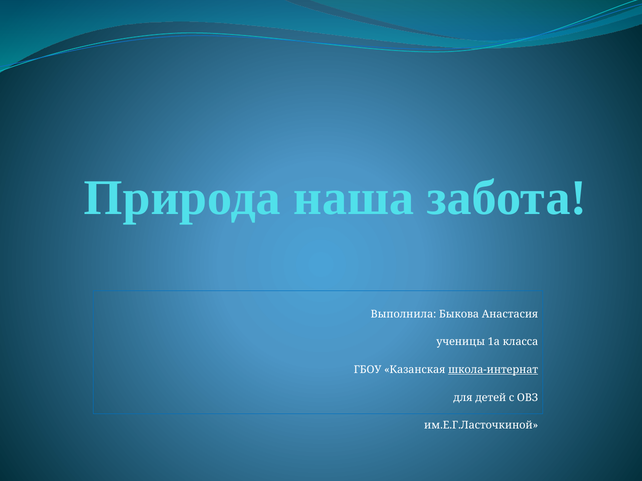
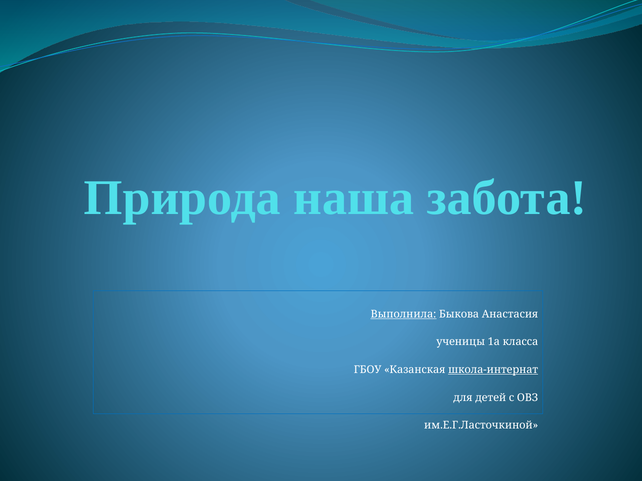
Выполнила underline: none -> present (404, 314)
